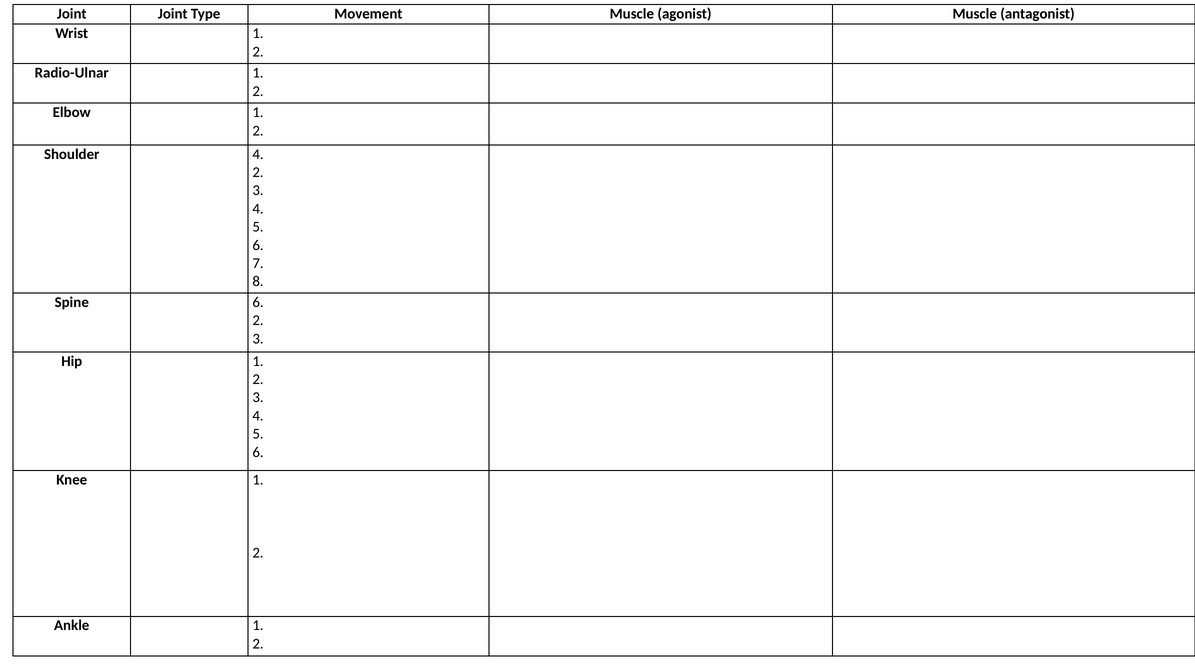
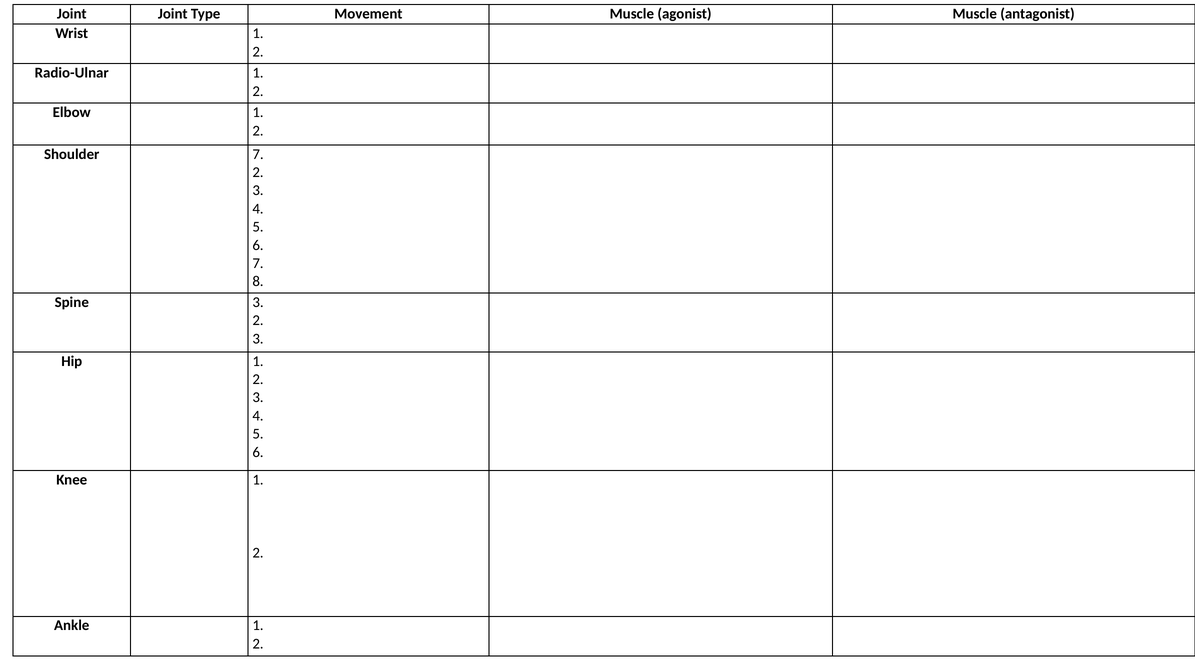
Shoulder 4: 4 -> 7 (258, 154)
Spine 6: 6 -> 3 (258, 302)
